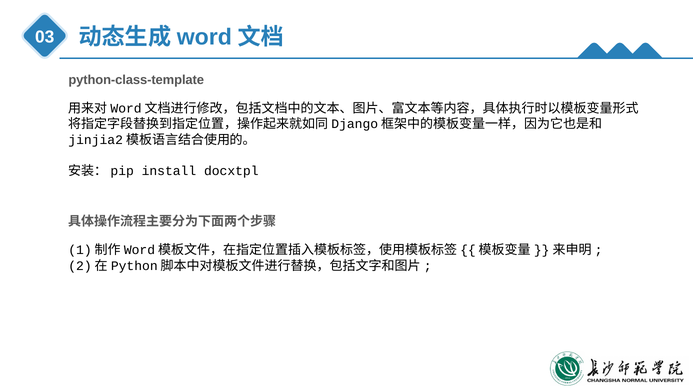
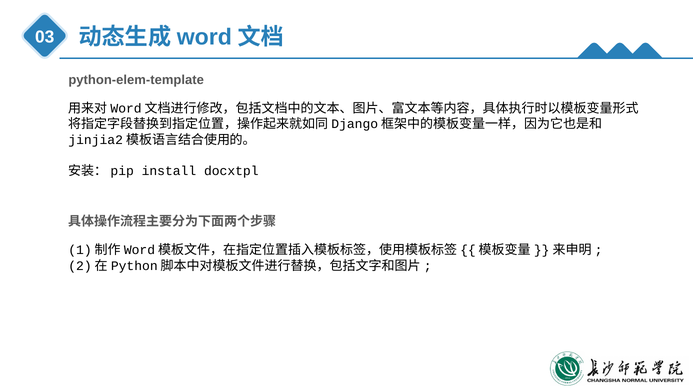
python-class-template: python-class-template -> python-elem-template (136, 80)
